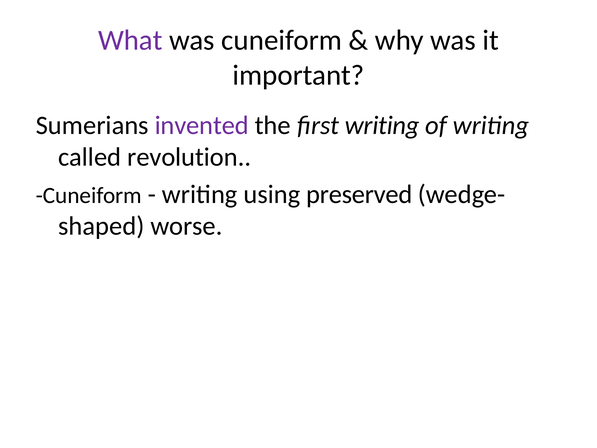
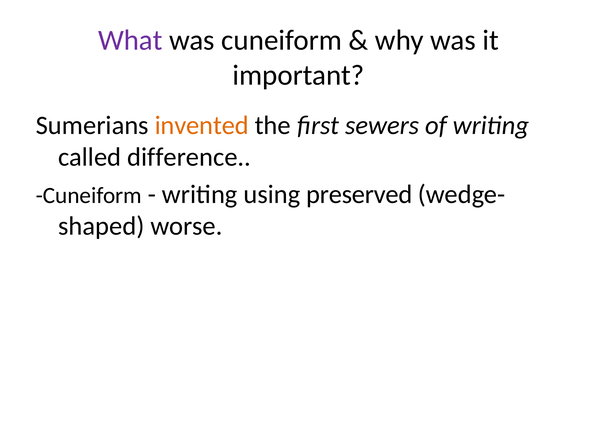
invented colour: purple -> orange (202, 125)
first writing: writing -> sewers (382, 125)
revolution: revolution -> difference (189, 157)
